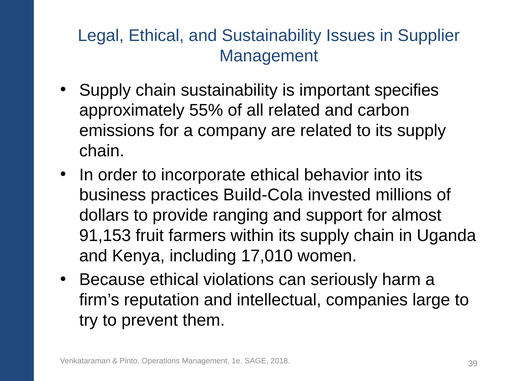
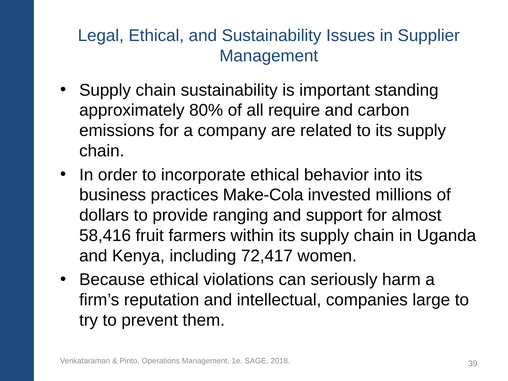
specifies: specifies -> standing (407, 90)
55%: 55% -> 80% (206, 110)
all related: related -> require (294, 110)
Build-Cola: Build-Cola -> Make-Cola (263, 195)
91,153: 91,153 -> 58,416 (105, 236)
17,010: 17,010 -> 72,417 (267, 256)
